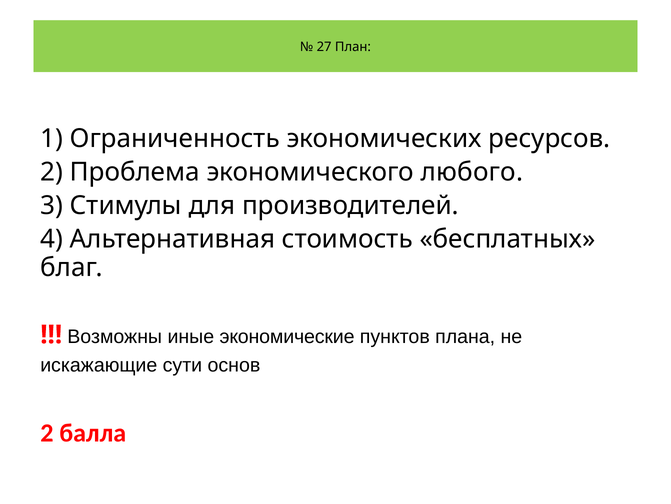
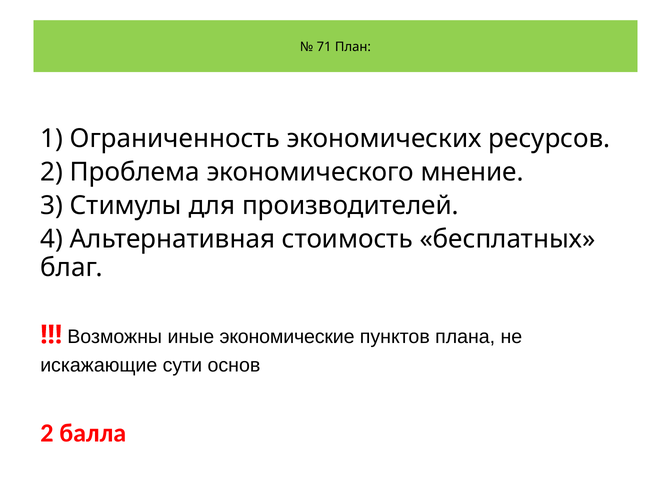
27: 27 -> 71 (324, 47)
любого: любого -> мнение (472, 172)
